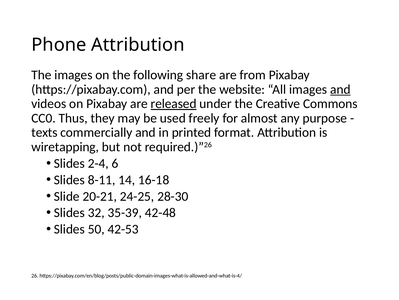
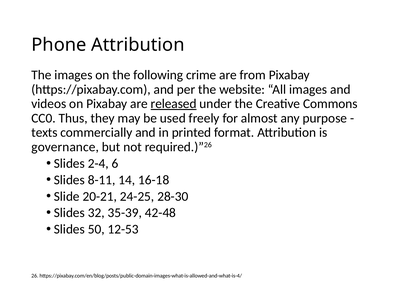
share: share -> crime (201, 75)
and underline: present -> none (340, 89)
wiretapping: wiretapping -> governance (65, 147)
42-53: 42-53 -> 12-53 (123, 229)
